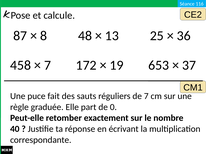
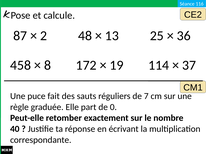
8: 8 -> 2 (44, 36)
7: 7 -> 8 (47, 65)
653: 653 -> 114 (159, 65)
